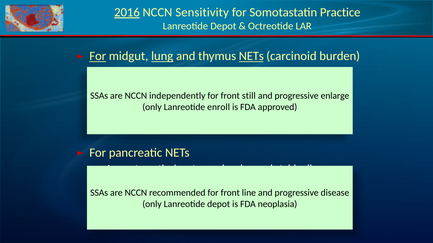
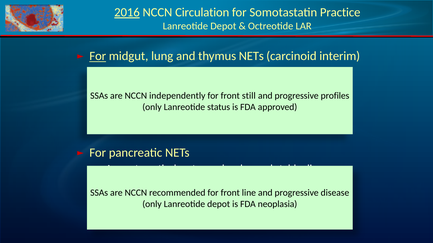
Sensitivity: Sensitivity -> Circulation (202, 12)
lung underline: present -> none (162, 56)
NETs underline: present -> none (251, 56)
carcinoid burden: burden -> interim (340, 56)
enlarge: enlarge -> profiles (335, 96)
enroll: enroll -> status (219, 107)
